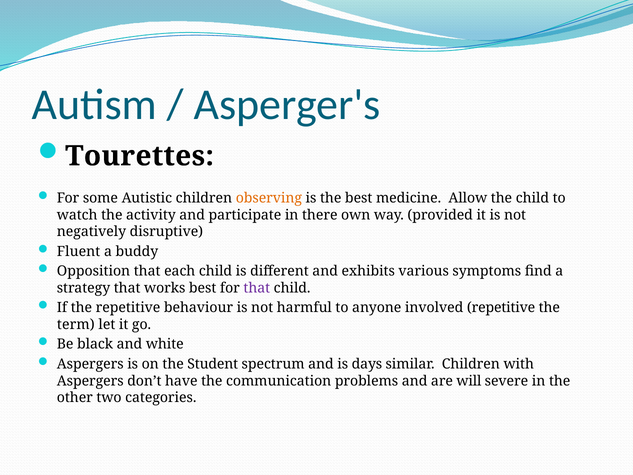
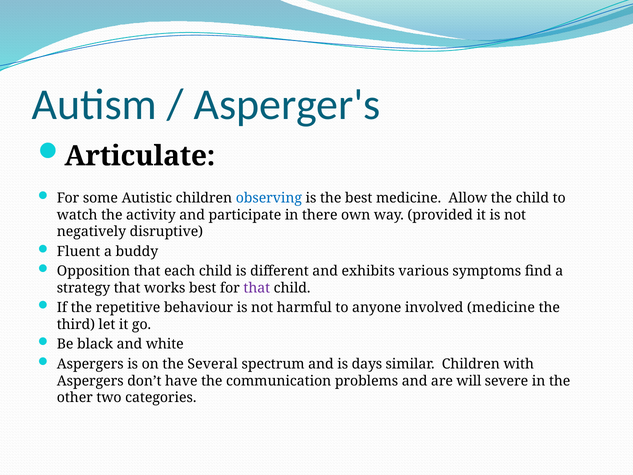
Tourettes: Tourettes -> Articulate (140, 156)
observing colour: orange -> blue (269, 198)
involved repetitive: repetitive -> medicine (501, 308)
term: term -> third (76, 324)
Student: Student -> Several (213, 364)
